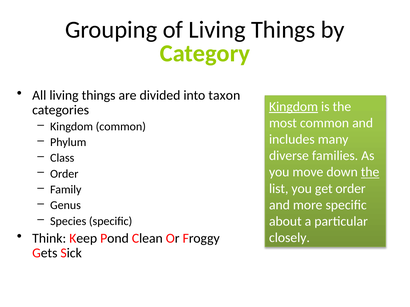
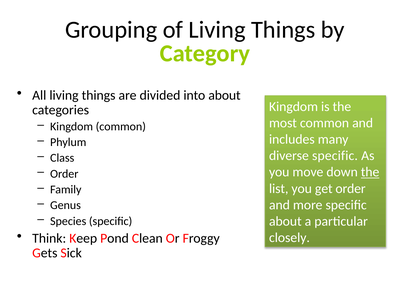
into taxon: taxon -> about (224, 95)
Kingdom underline: present -> none (294, 107)
diverse families: families -> specific (335, 156)
